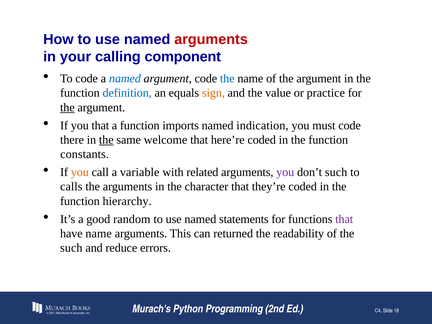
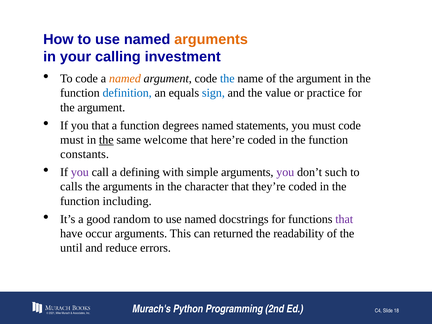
arguments colour: red -> orange (211, 40)
component: component -> investment (183, 57)
named colour: blue -> orange (125, 79)
sign colour: orange -> blue (213, 93)
the underline: present -> none (67, 107)
imports: imports -> degrees (181, 125)
indication: indication -> statements (263, 125)
there: there -> must (72, 140)
you colour: orange -> purple (80, 172)
variable: variable -> defining (140, 172)
related: related -> simple (202, 172)
hierarchy: hierarchy -> including (127, 201)
statements: statements -> docstrings (244, 219)
have name: name -> occur (99, 233)
such: such -> until (71, 248)
